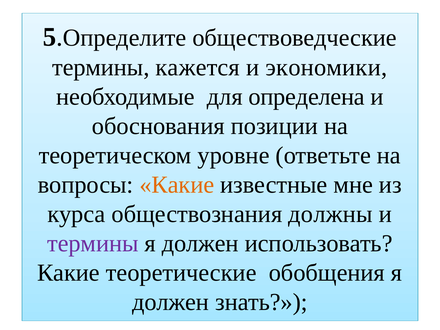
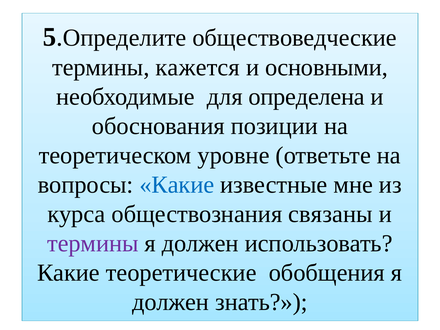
экономики: экономики -> основными (327, 68)
Какие colour: orange -> blue (177, 185)
должны: должны -> связаны (331, 214)
